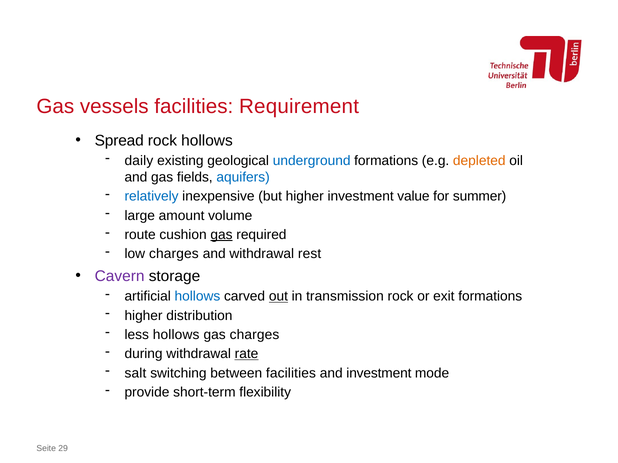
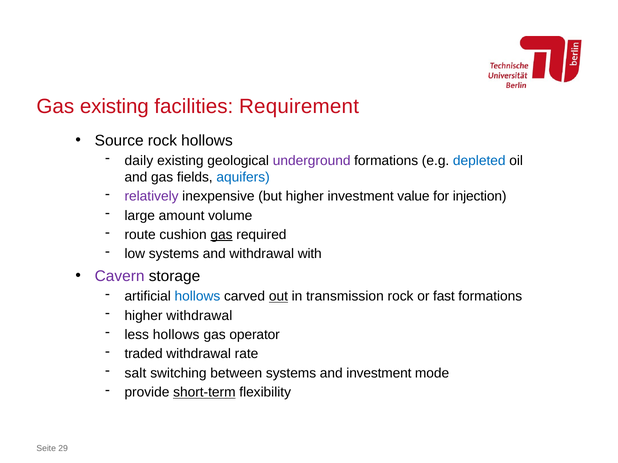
Gas vessels: vessels -> existing (114, 107)
Spread: Spread -> Source (119, 141)
underground colour: blue -> purple (312, 161)
depleted colour: orange -> blue (479, 161)
relatively colour: blue -> purple (152, 197)
summer: summer -> injection (480, 197)
low charges: charges -> systems (174, 254)
rest: rest -> with (310, 254)
exit: exit -> fast (444, 297)
higher distribution: distribution -> withdrawal (199, 316)
gas charges: charges -> operator (255, 335)
during: during -> traded (144, 354)
rate underline: present -> none (247, 354)
between facilities: facilities -> systems (291, 373)
short-term underline: none -> present (204, 393)
